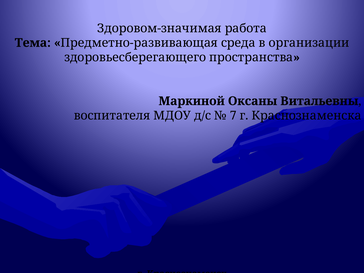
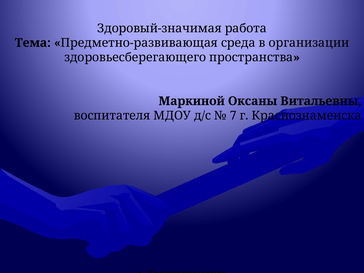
Здоровом-значимая: Здоровом-значимая -> Здоровый-значимая (159, 28)
